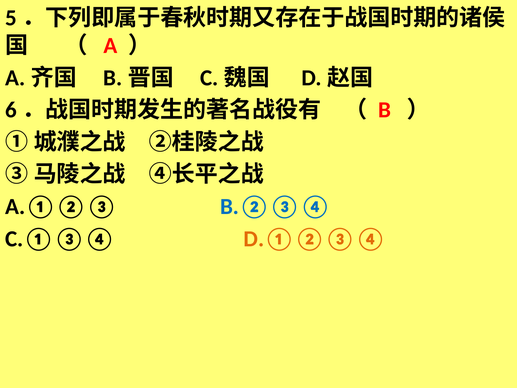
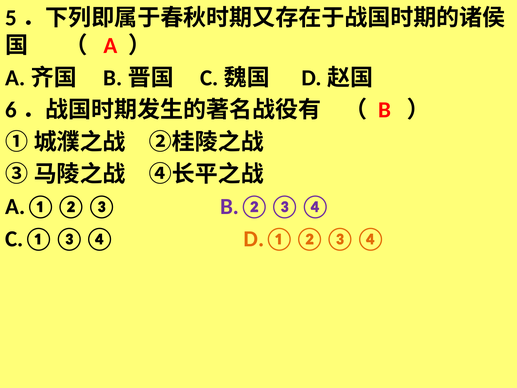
B.②③④ colour: blue -> purple (275, 206)
